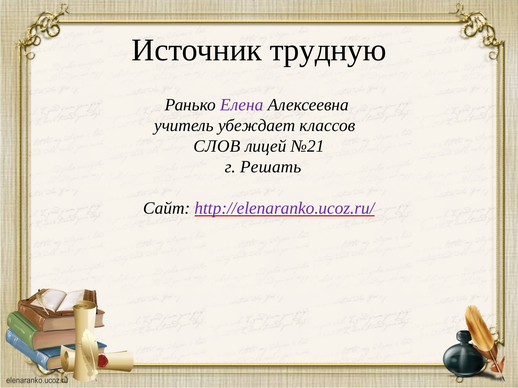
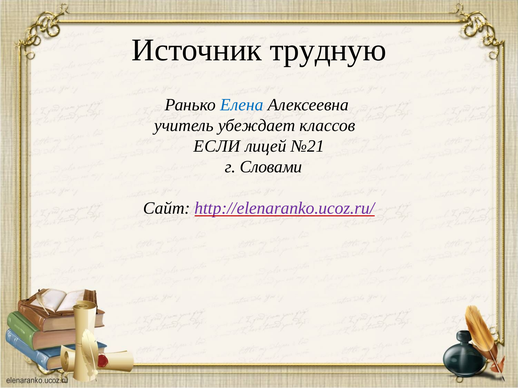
Елена colour: purple -> blue (242, 105)
СЛОВ: СЛОВ -> ЕСЛИ (217, 146)
Решать: Решать -> Словами (271, 167)
